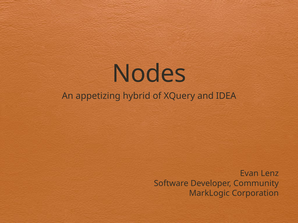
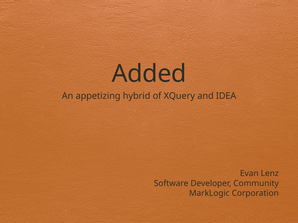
Nodes: Nodes -> Added (149, 74)
